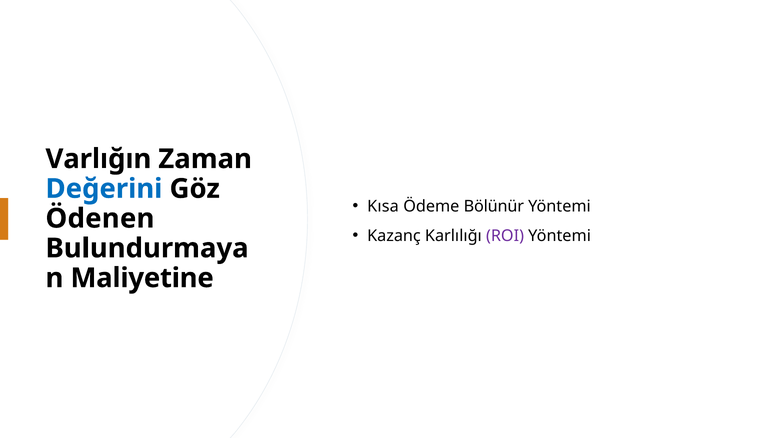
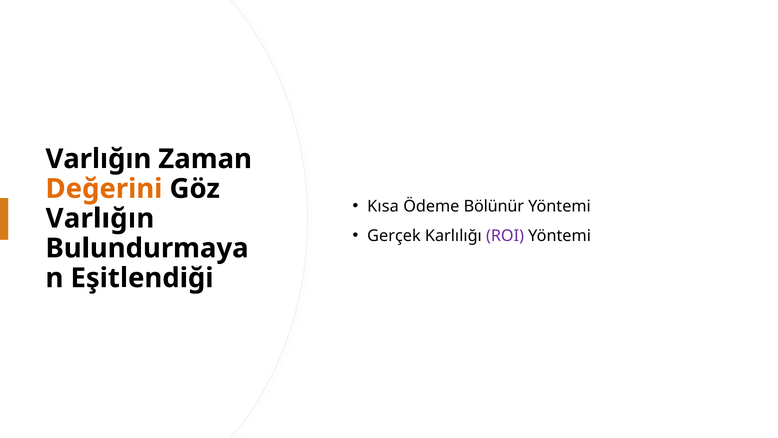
Değerini colour: blue -> orange (104, 189)
Ödenen: Ödenen -> Varlığın (100, 218)
Kazanç: Kazanç -> Gerçek (394, 236)
Maliyetine: Maliyetine -> Eşitlendiği (142, 278)
